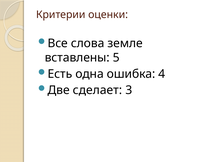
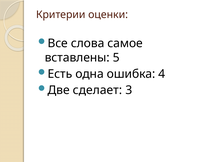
земле: земле -> самое (125, 43)
